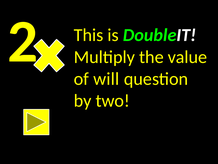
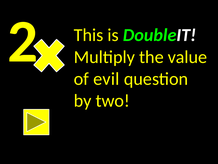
will: will -> evil (106, 79)
